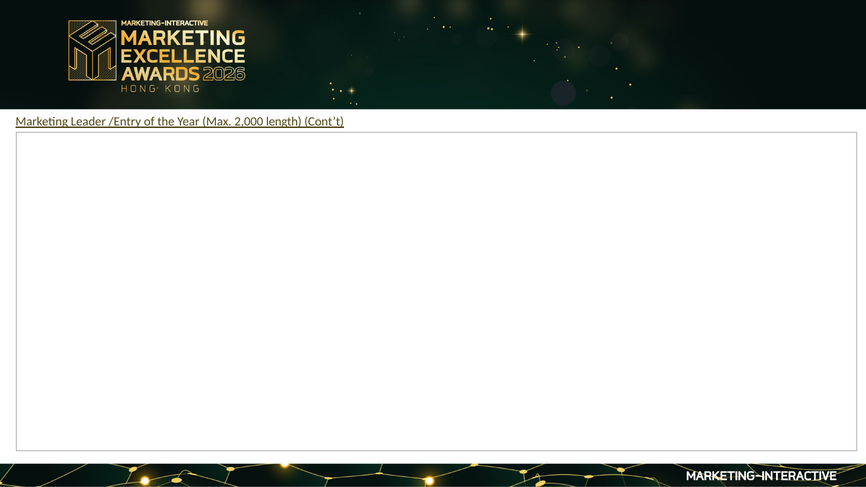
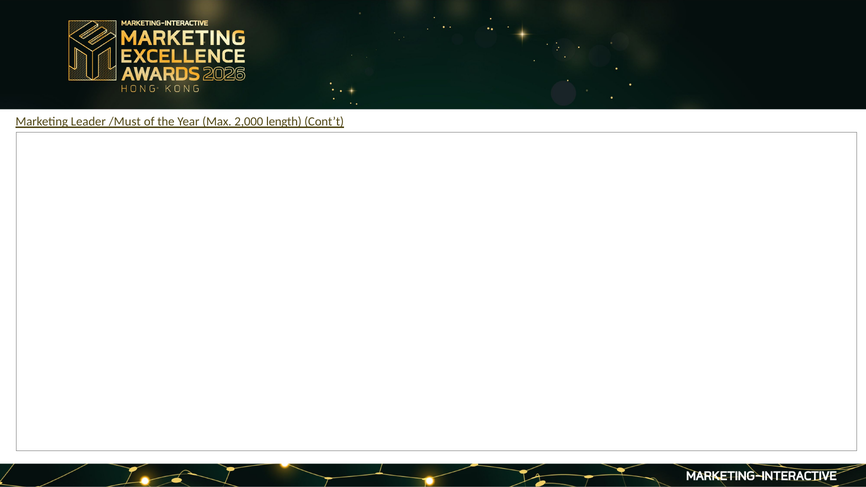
/Entry: /Entry -> /Must (125, 122)
